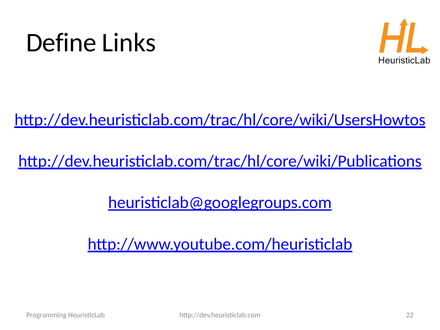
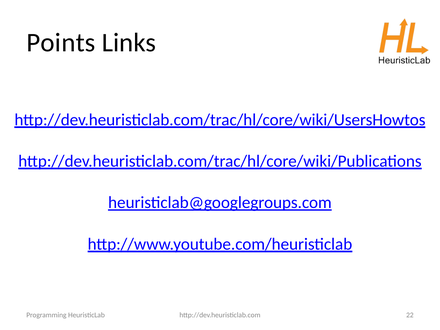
Define: Define -> Points (61, 43)
